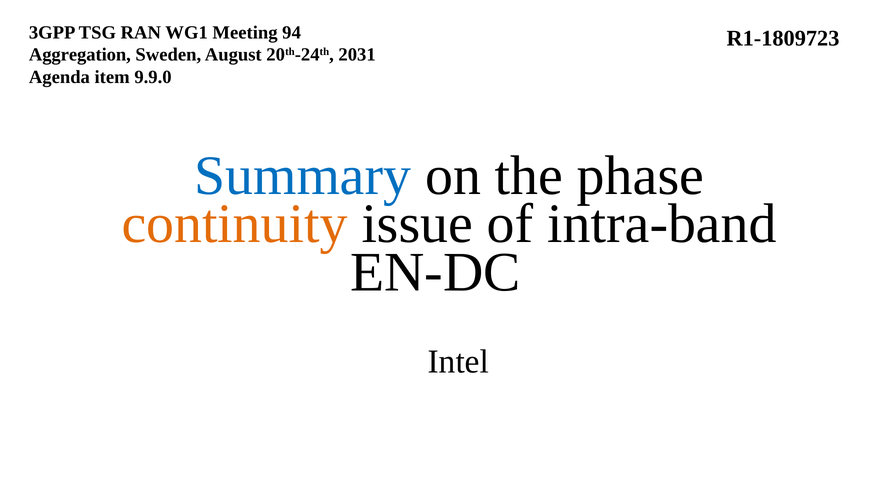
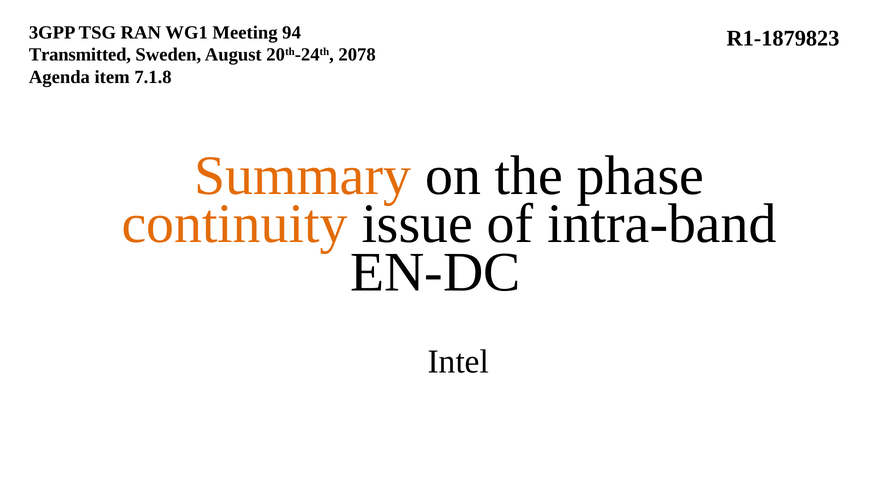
R1-1809723: R1-1809723 -> R1-1879823 (783, 38)
Aggregation: Aggregation -> Transmitted (80, 55)
2031: 2031 -> 2078 (357, 55)
9.9.0: 9.9.0 -> 7.1.8 (153, 77)
Summary colour: blue -> orange (303, 176)
